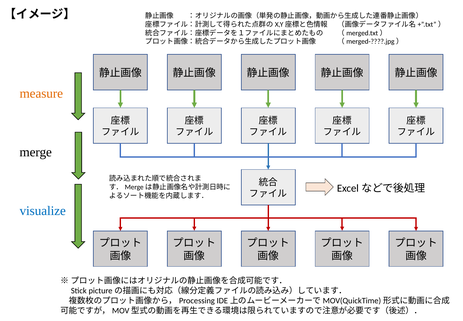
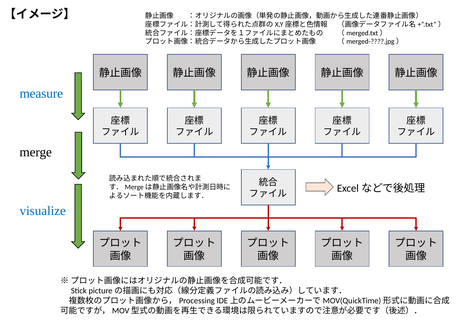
measure colour: orange -> blue (41, 93)
